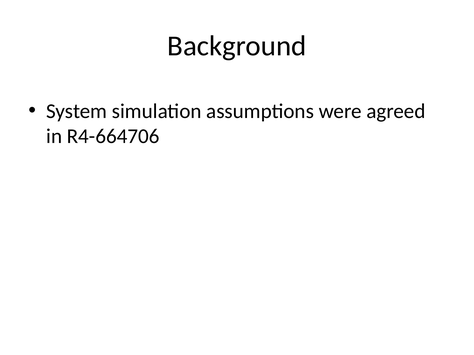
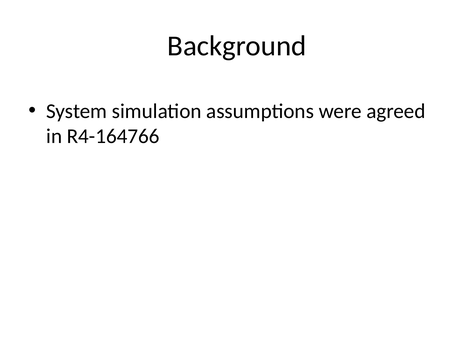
R4-664706: R4-664706 -> R4-164766 (113, 137)
